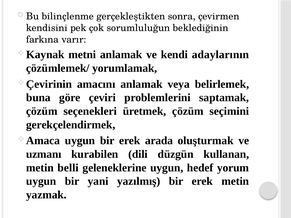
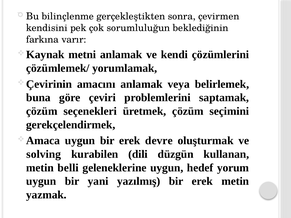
adaylarının: adaylarının -> çözümlerini (221, 55)
arada: arada -> devre (159, 141)
uzmanı: uzmanı -> solving (44, 154)
